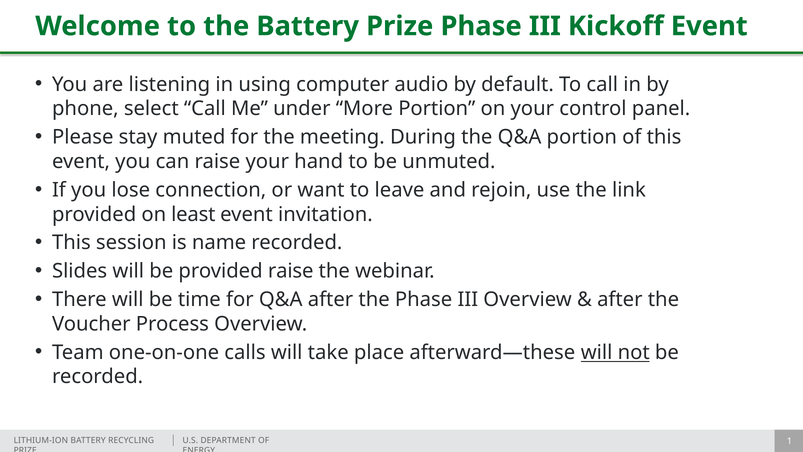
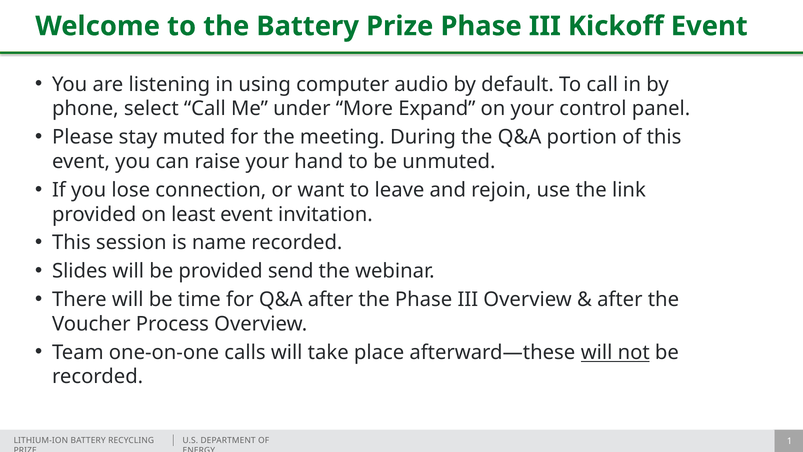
More Portion: Portion -> Expand (437, 109)
provided raise: raise -> send (291, 271)
